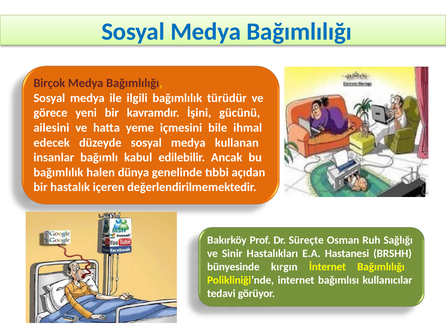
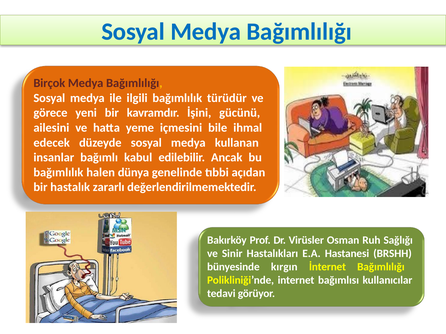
içeren: içeren -> zararlı (109, 187)
Süreçte: Süreçte -> Virüsler (306, 240)
